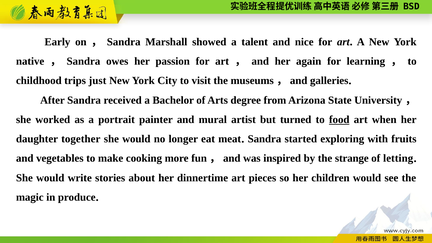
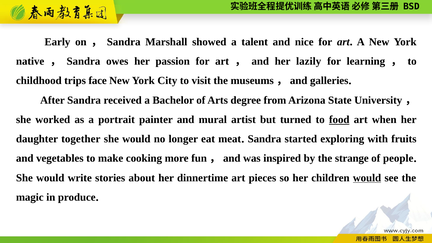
again: again -> lazily (309, 61)
just: just -> face (98, 81)
letting: letting -> people (398, 158)
would underline: none -> present (367, 178)
